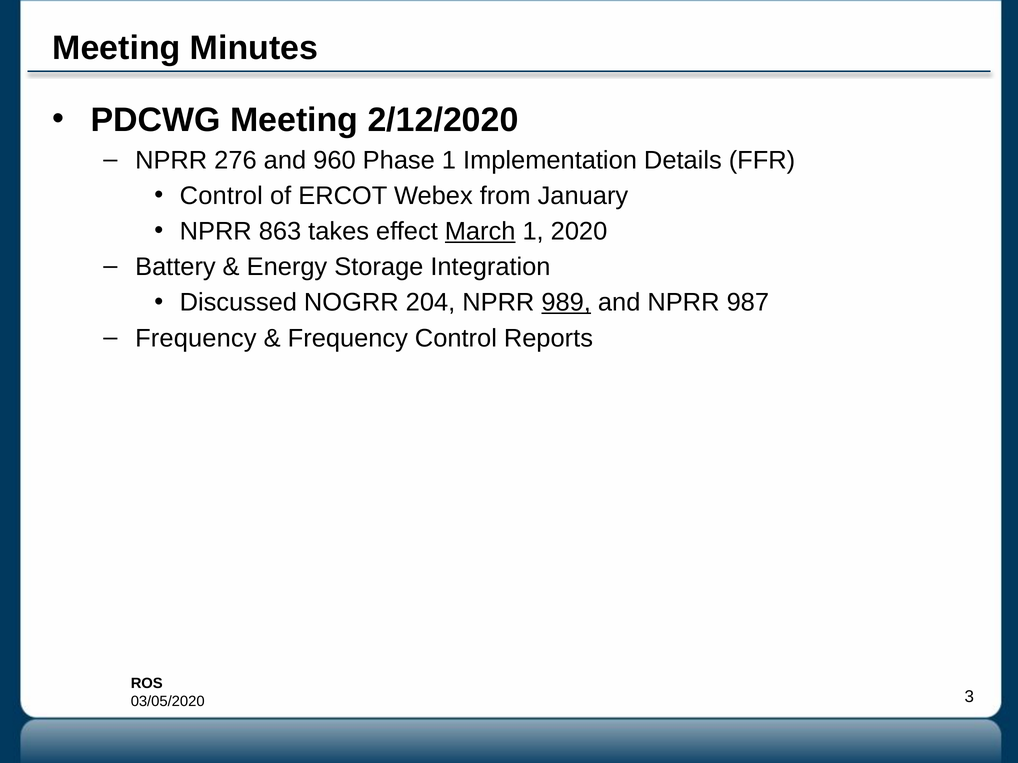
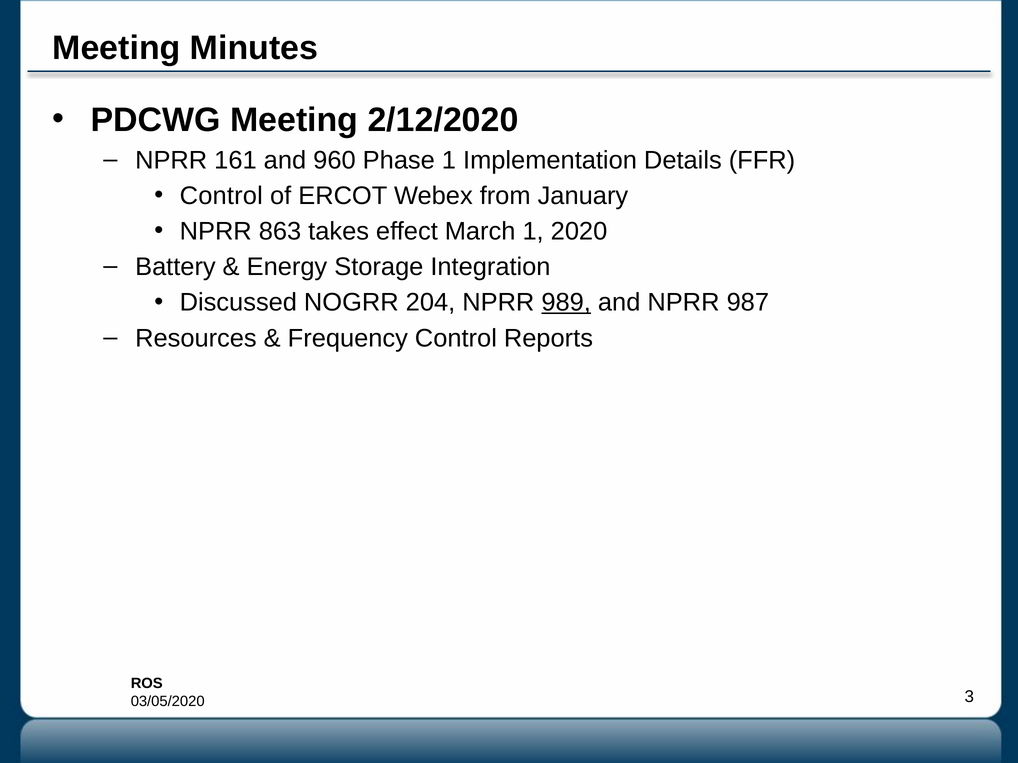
276: 276 -> 161 (235, 160)
March underline: present -> none (480, 231)
Frequency: Frequency -> Resources (196, 338)
